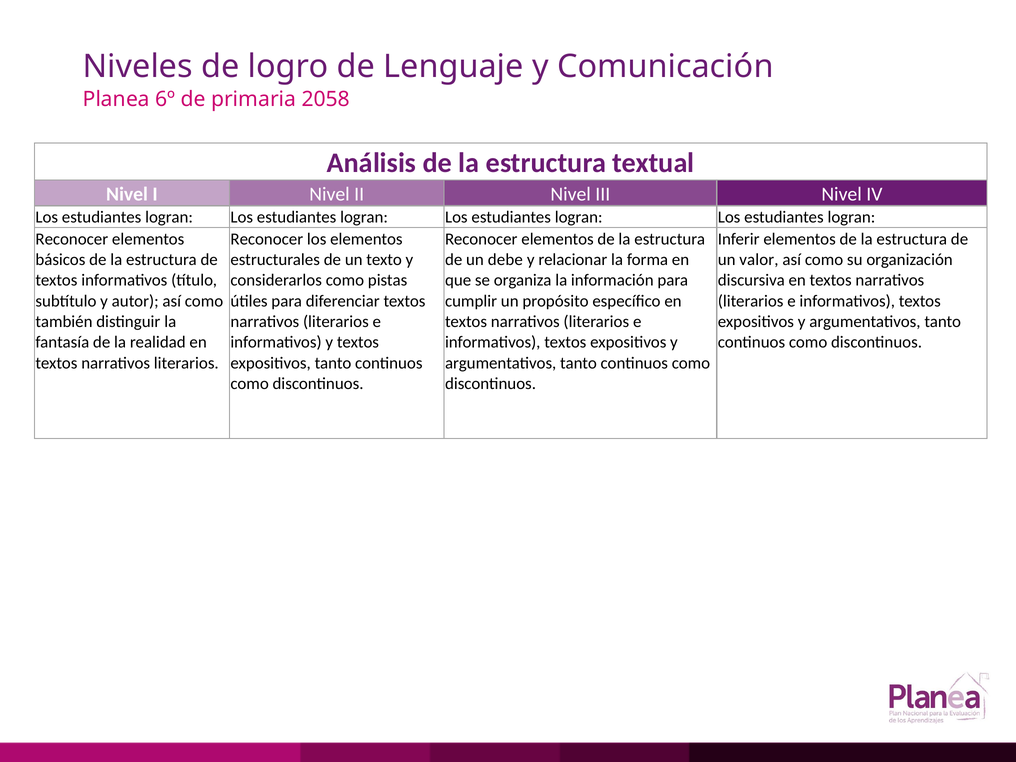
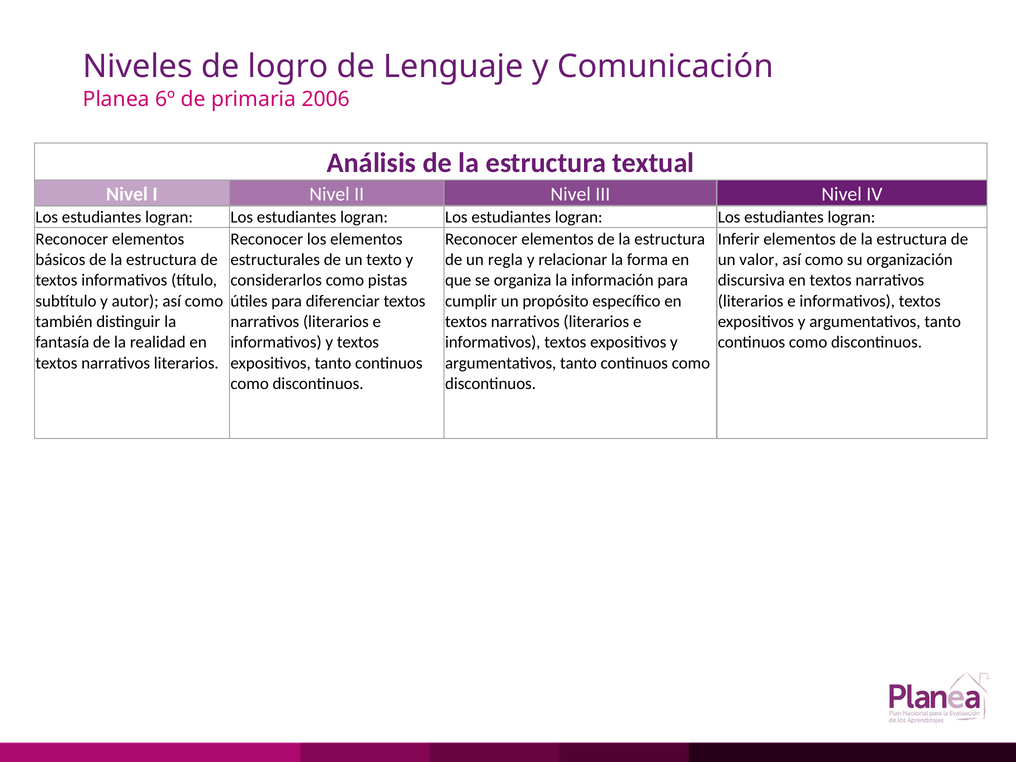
2058: 2058 -> 2006 (326, 99)
debe: debe -> regla (505, 260)
